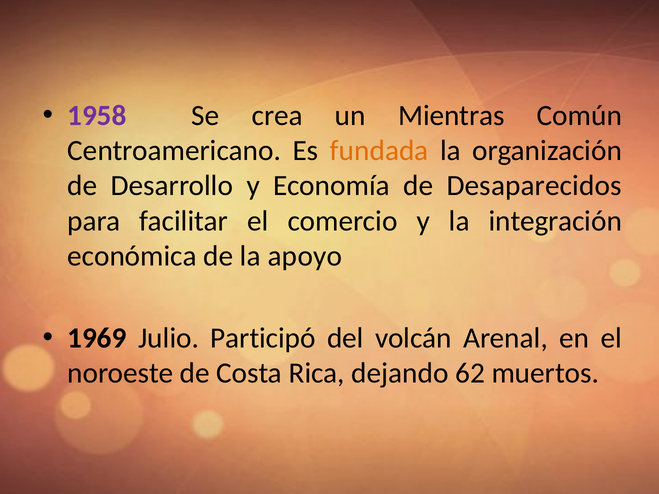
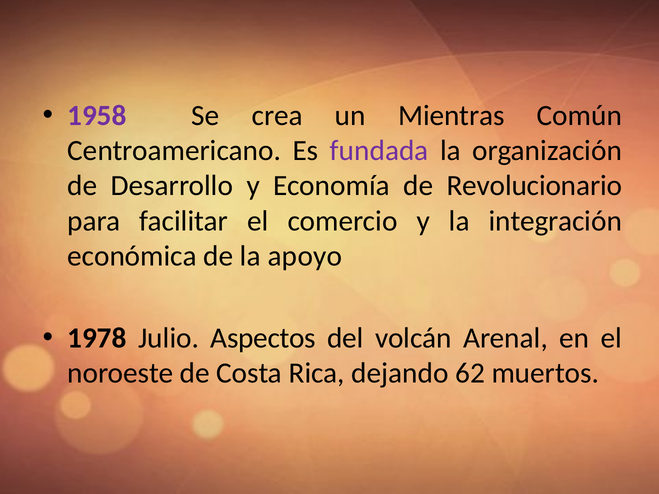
fundada colour: orange -> purple (379, 151)
Desaparecidos: Desaparecidos -> Revolucionario (534, 186)
1969: 1969 -> 1978 (97, 338)
Participó: Participó -> Aspectos (263, 338)
